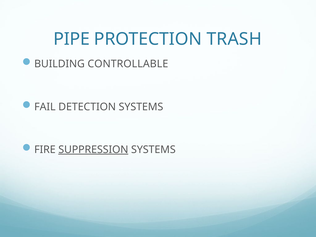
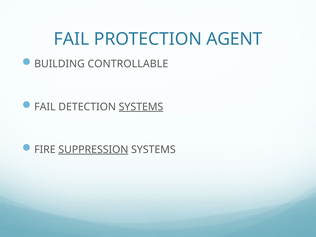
PIPE: PIPE -> FAIL (72, 39)
TRASH: TRASH -> AGENT (234, 39)
SYSTEMS underline: none -> present (141, 107)
